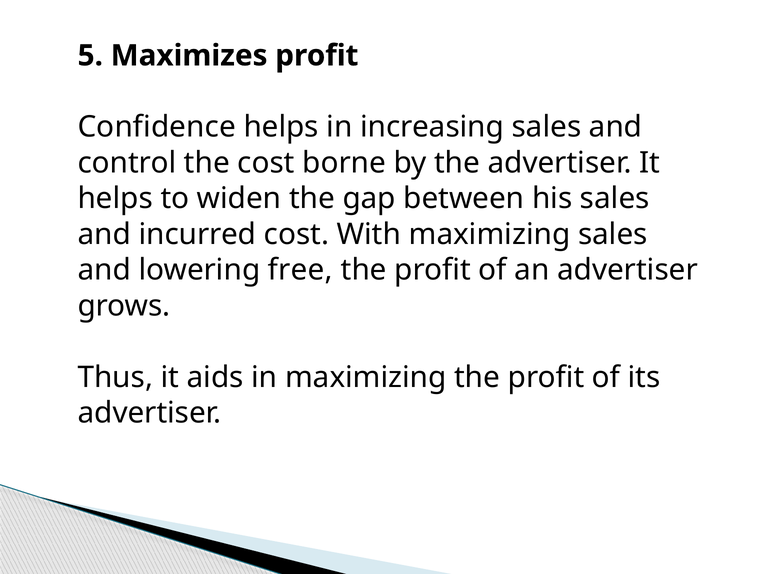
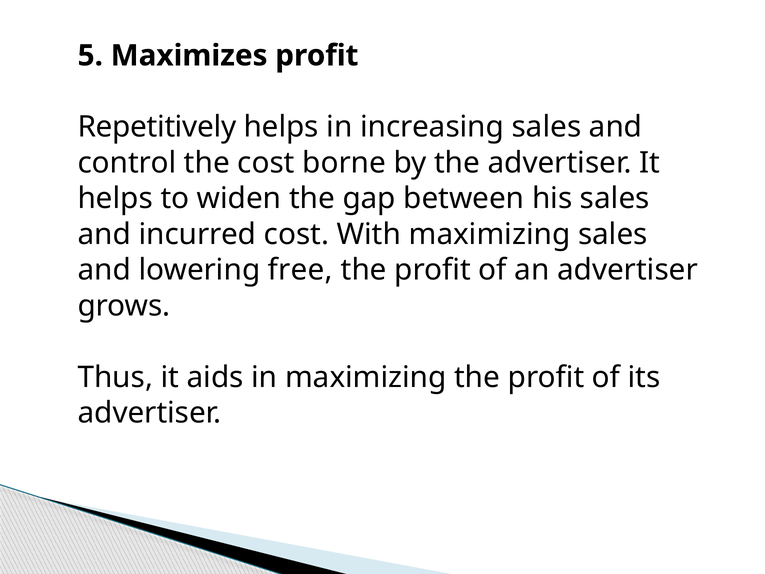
Confidence: Confidence -> Repetitively (157, 127)
